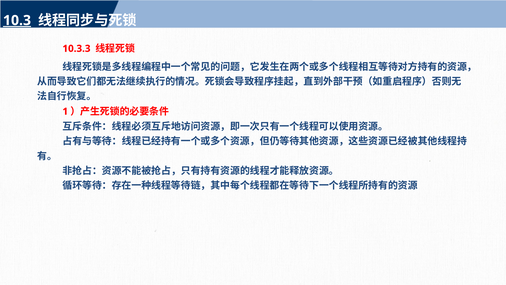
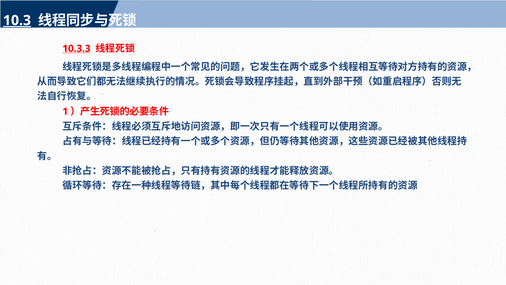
10.3.3 underline: none -> present (76, 49)
